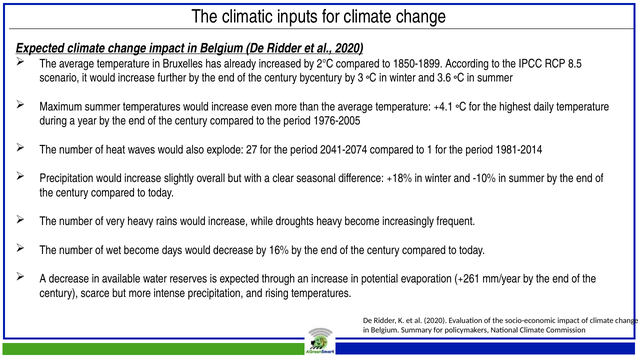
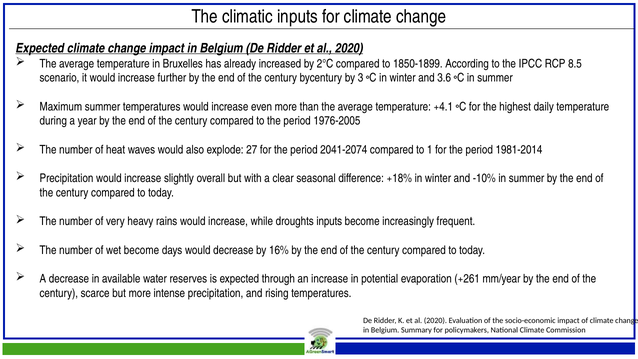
droughts heavy: heavy -> inputs (329, 221)
